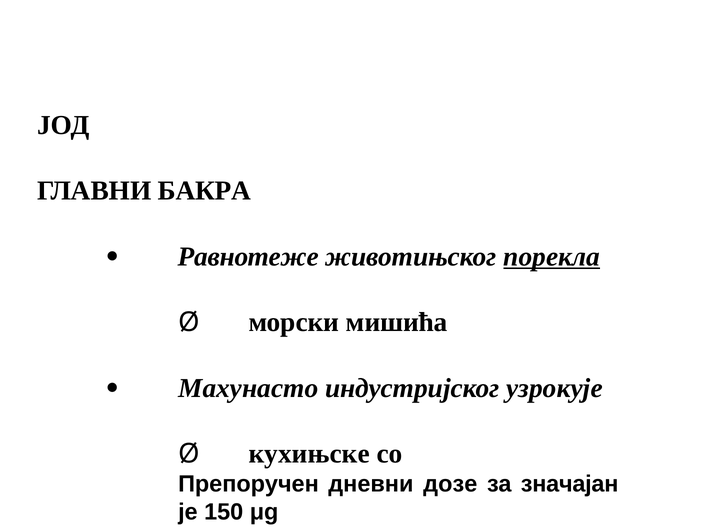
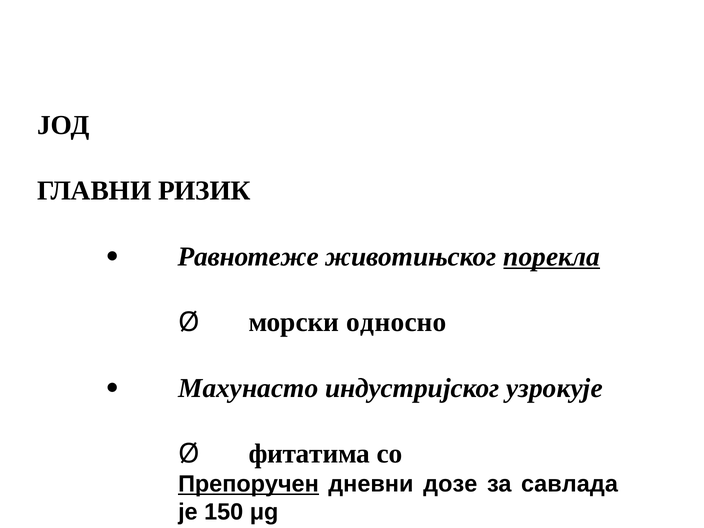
БАКРА: БАКРА -> РИЗИК (204, 191)
мишића: мишића -> односно (397, 322)
кухињске: кухињске -> фитатима (309, 454)
Препоручен underline: none -> present (248, 484)
значајан: значајан -> савлада (569, 484)
